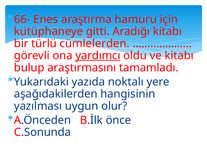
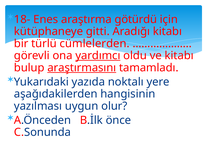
66-: 66- -> 18- (22, 19)
hamuru: hamuru -> götürdü (136, 19)
araştırmasını underline: none -> present (82, 68)
